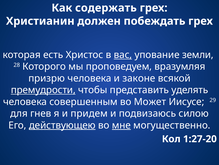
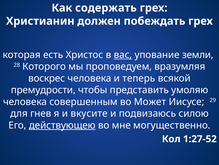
призрю: призрю -> воскрес (47, 78)
законе: законе -> теперь (139, 78)
премудрости underline: present -> none (43, 90)
уделять: уделять -> умоляю (190, 90)
придем: придем -> вкусите (89, 113)
мне underline: present -> none (121, 125)
1:27-20: 1:27-20 -> 1:27-52 (200, 138)
